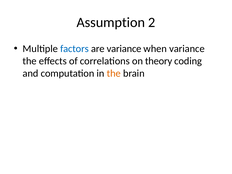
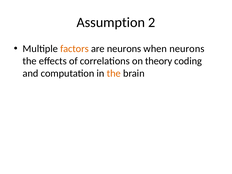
factors colour: blue -> orange (74, 49)
are variance: variance -> neurons (124, 49)
when variance: variance -> neurons (187, 49)
